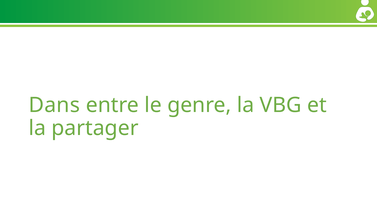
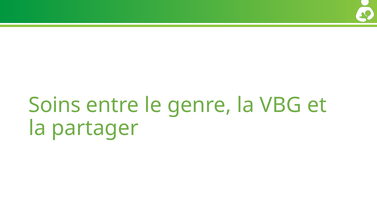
Dans: Dans -> Soins (55, 105)
